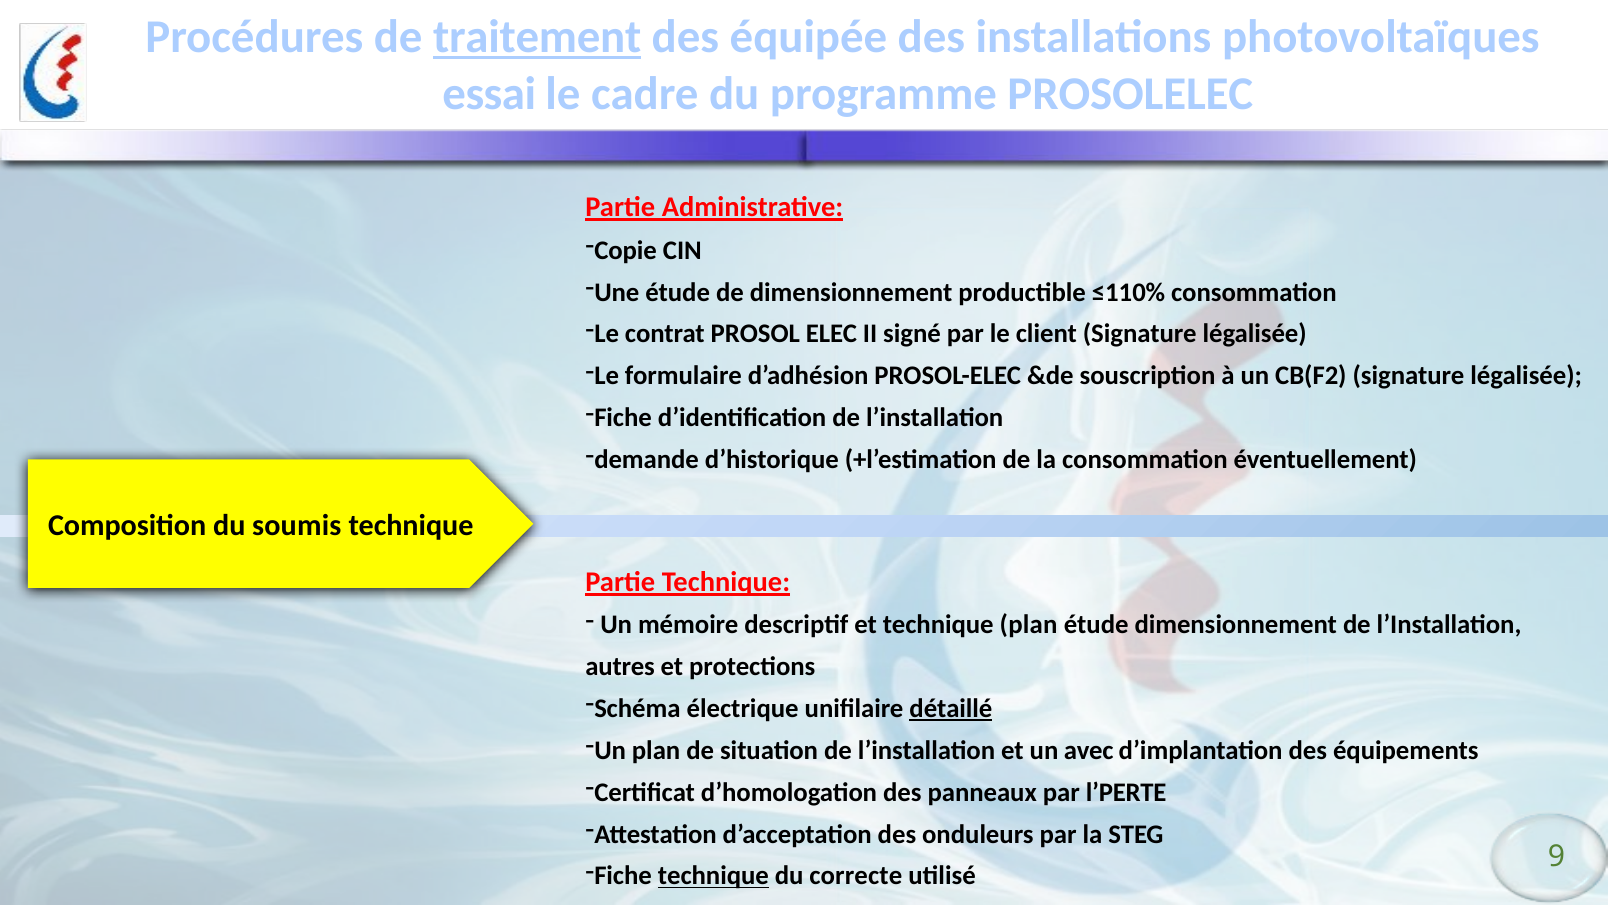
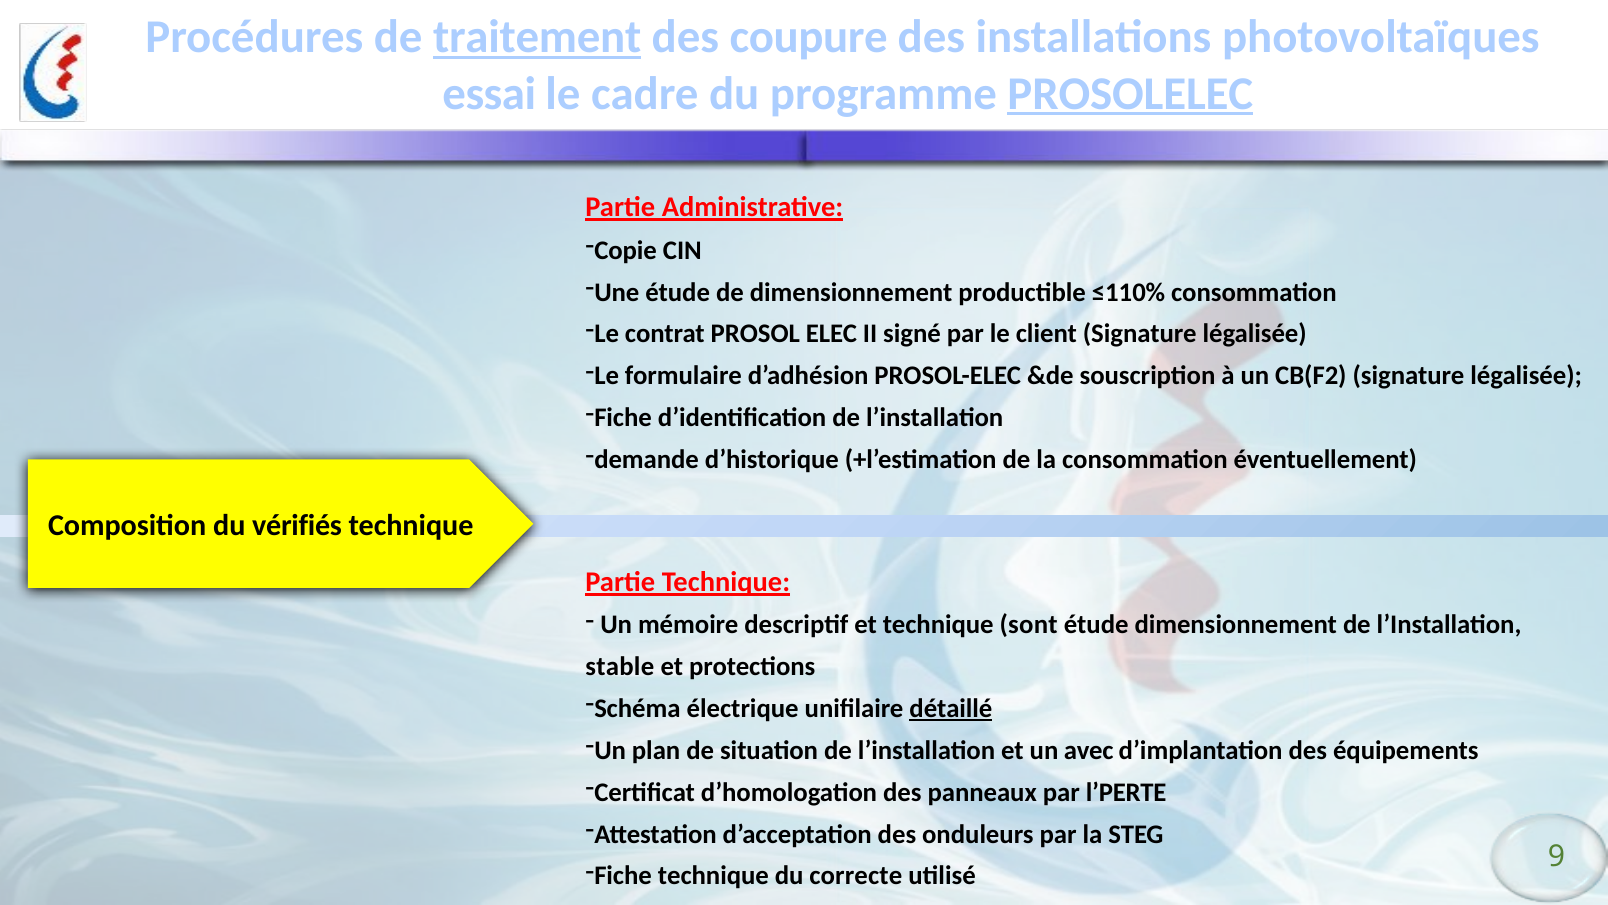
équipée: équipée -> coupure (809, 37)
PROSOLELEC underline: none -> present (1130, 94)
soumis: soumis -> vérifiés (297, 525)
technique plan: plan -> sont (1029, 624)
autres: autres -> stable (620, 666)
technique underline: present -> none (713, 876)
